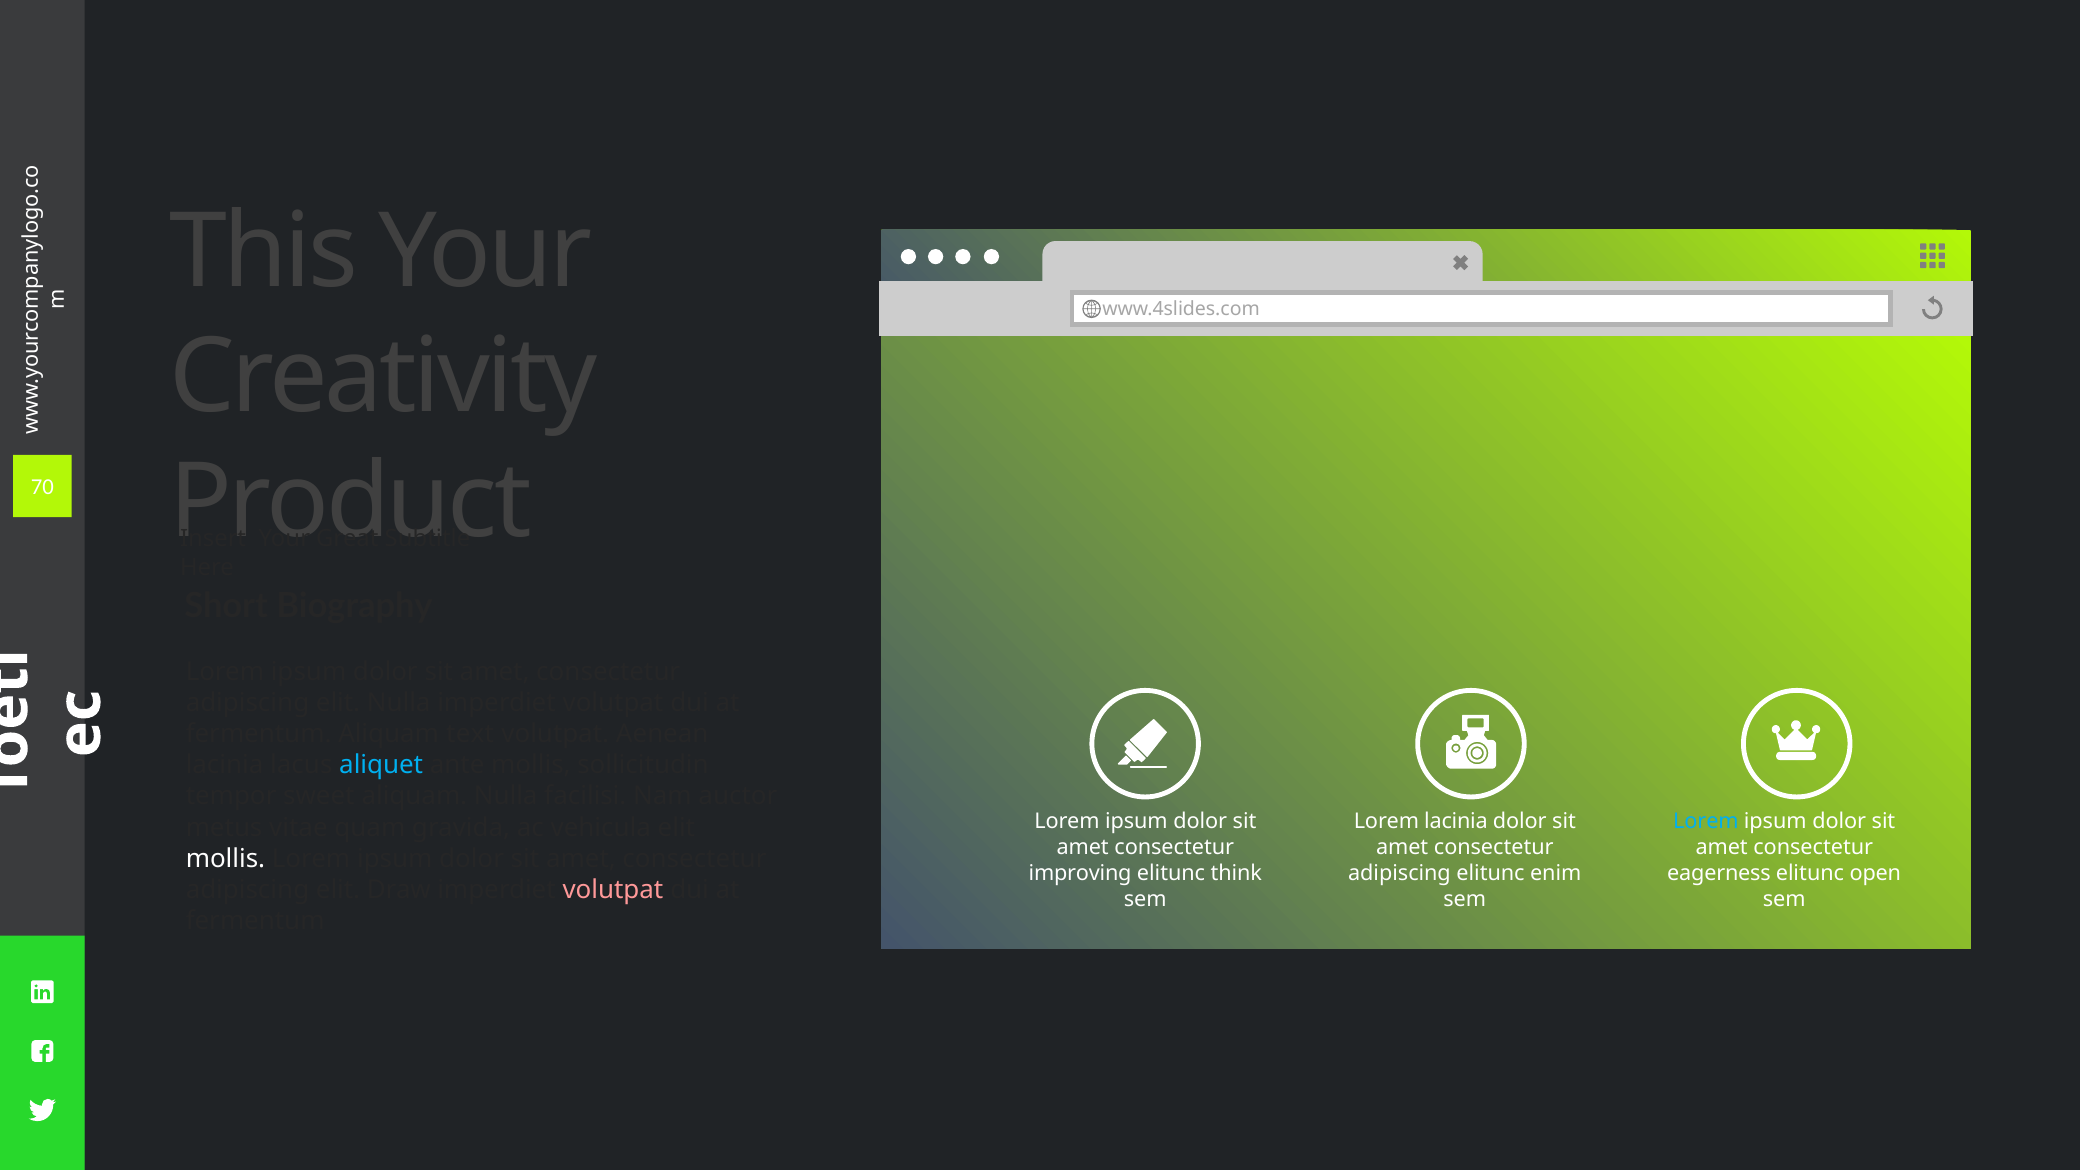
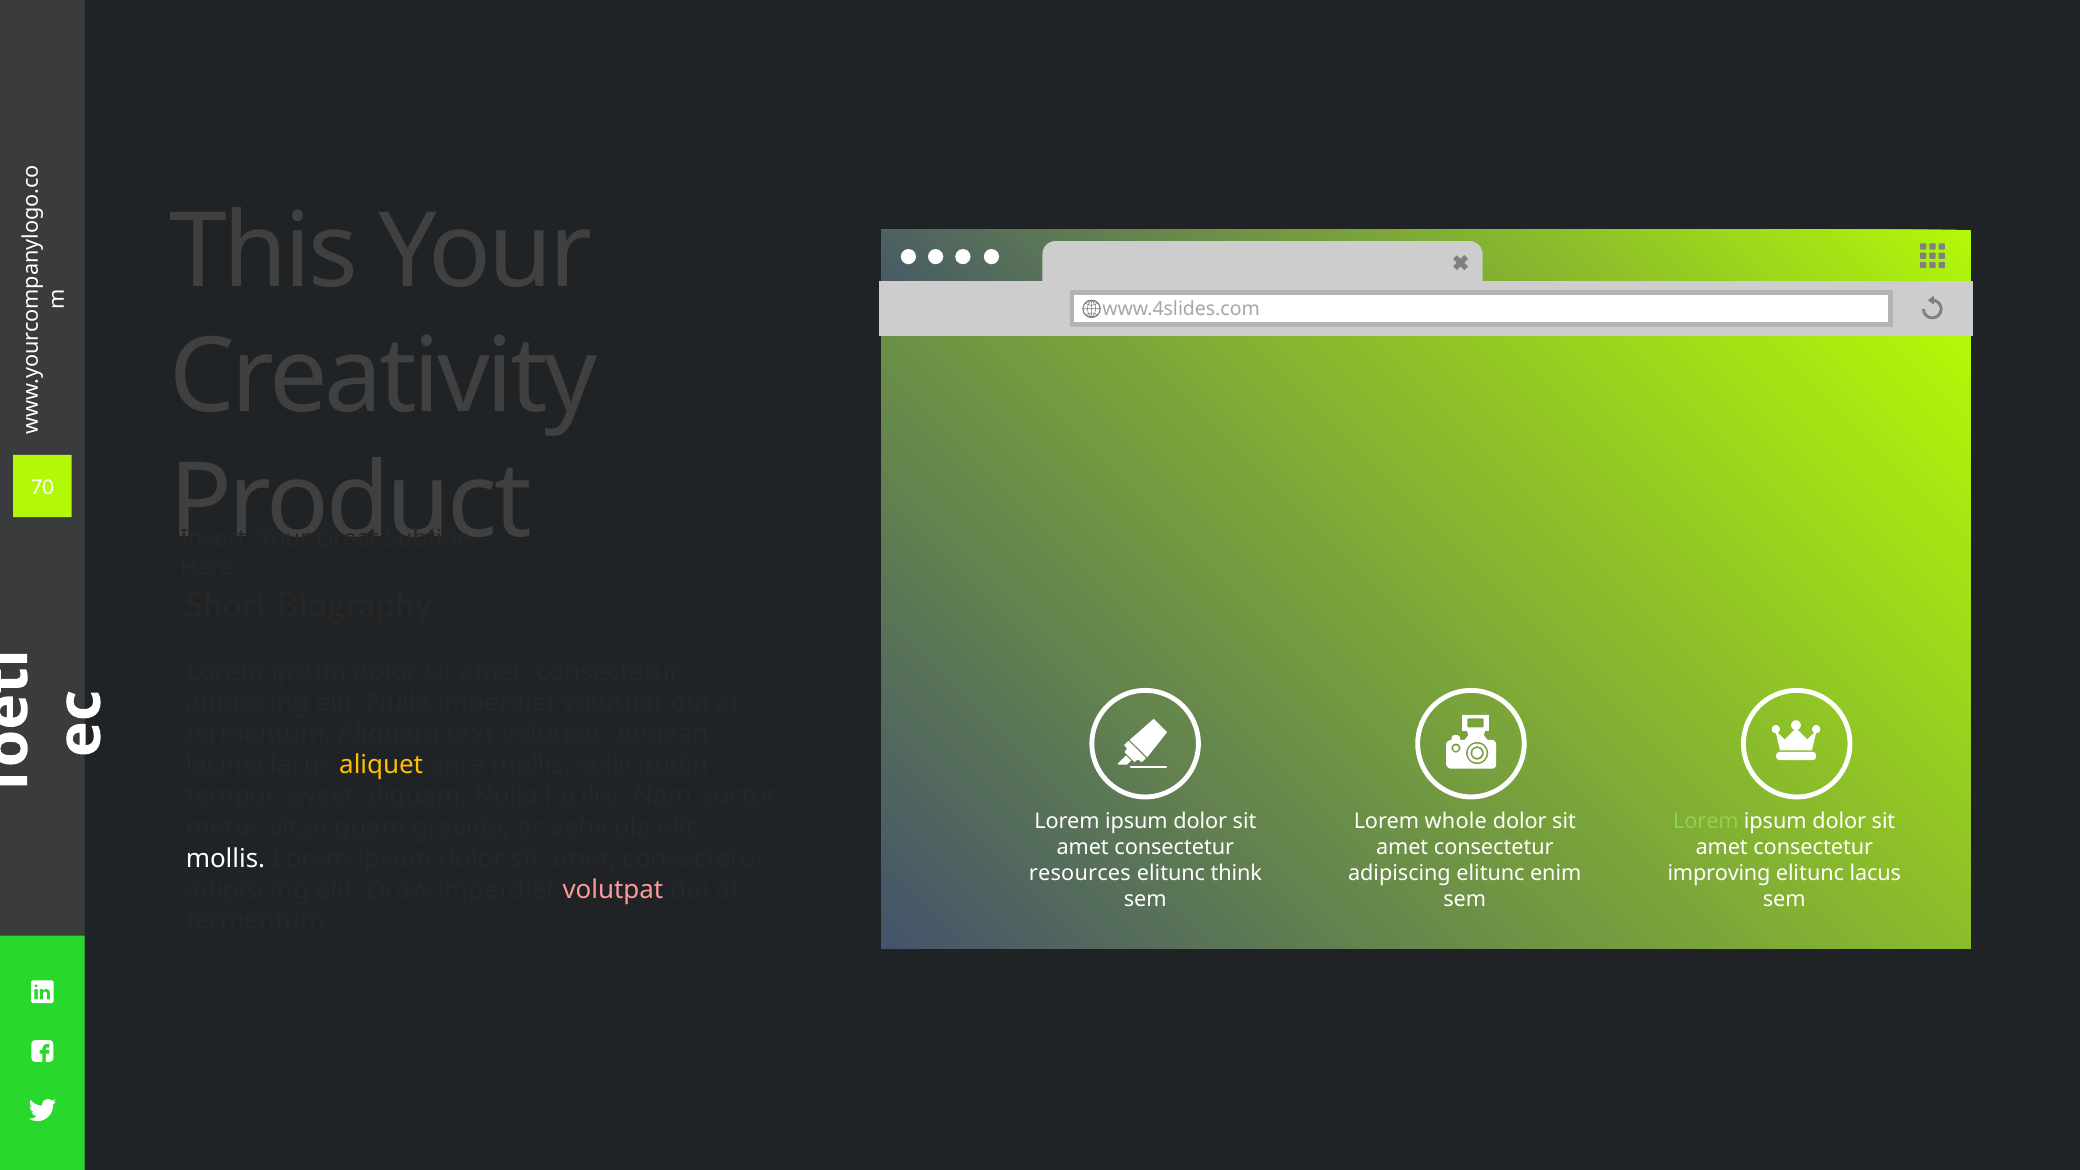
aliquet colour: light blue -> yellow (381, 765)
Lorem lacinia: lacinia -> whole (1456, 821)
Lorem colour: light blue -> light green (1706, 821)
improving: improving -> resources (1080, 874)
eagerness: eagerness -> improving (1719, 874)
elitunc open: open -> lacus (1875, 874)
